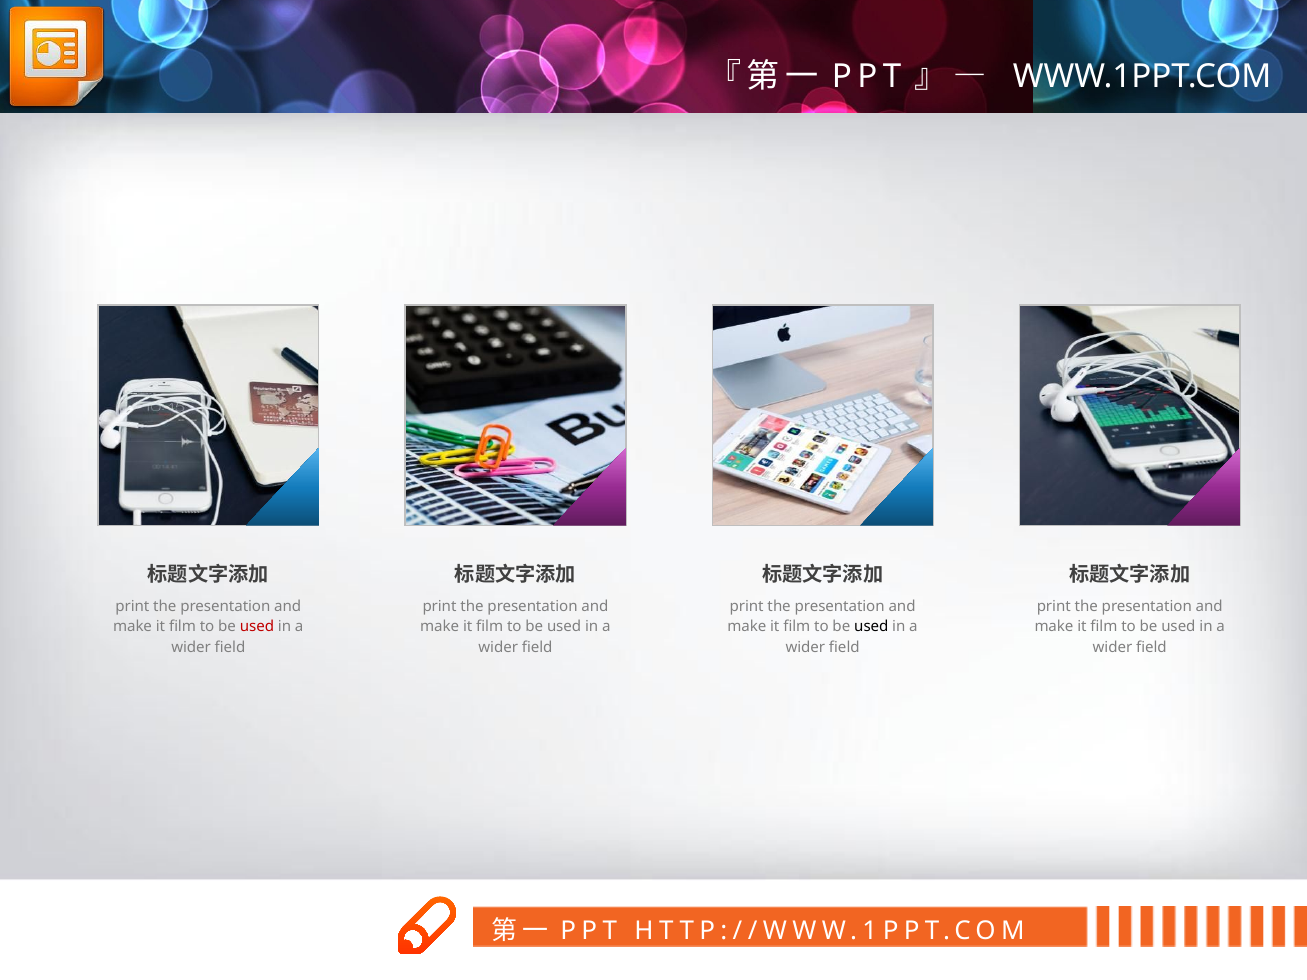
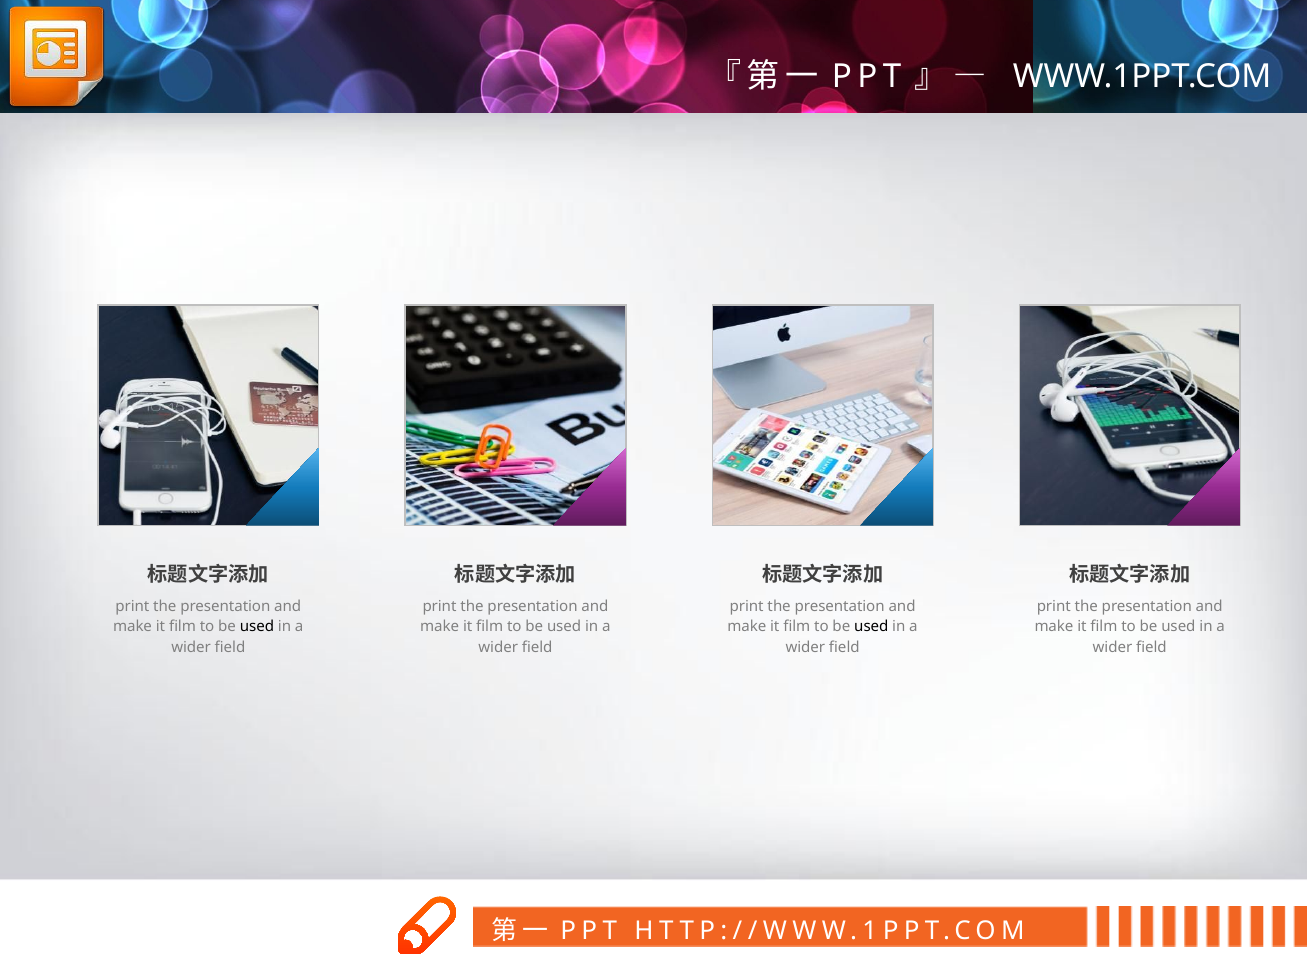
used colour: red -> black (257, 627)
